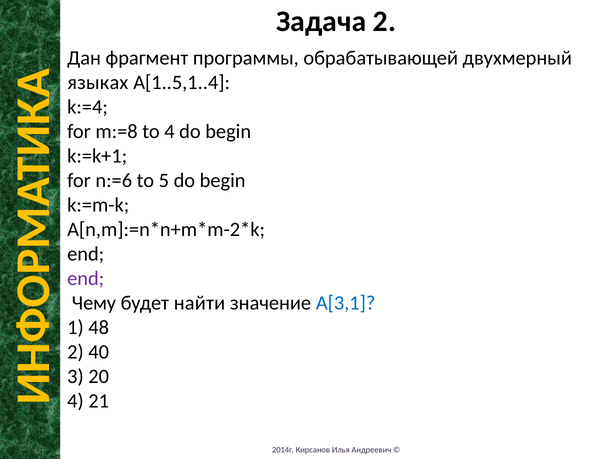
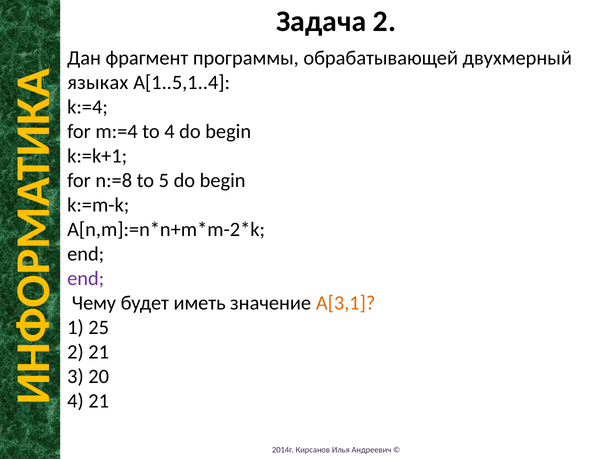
m:=8: m:=8 -> m:=4 (117, 132)
n:=6: n:=6 -> n:=8 (114, 181)
найти: найти -> иметь (200, 303)
A[3,1 colour: blue -> orange (346, 303)
48: 48 -> 25 (99, 327)
2 40: 40 -> 21 (99, 352)
